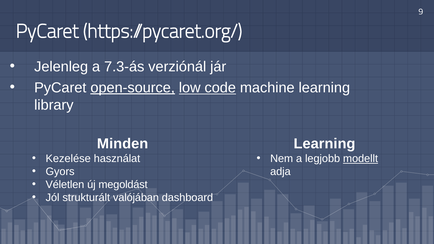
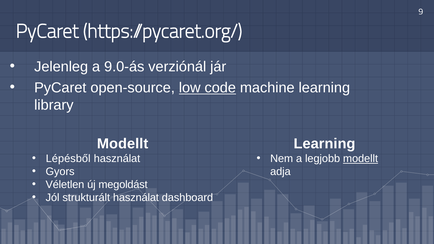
7.3-ás: 7.3-ás -> 9.0-ás (124, 67)
open-source underline: present -> none (133, 88)
Minden: Minden -> Modellt (123, 144)
Kezelése: Kezelése -> Lépésből (68, 159)
strukturált valójában: valójában -> használat (136, 198)
